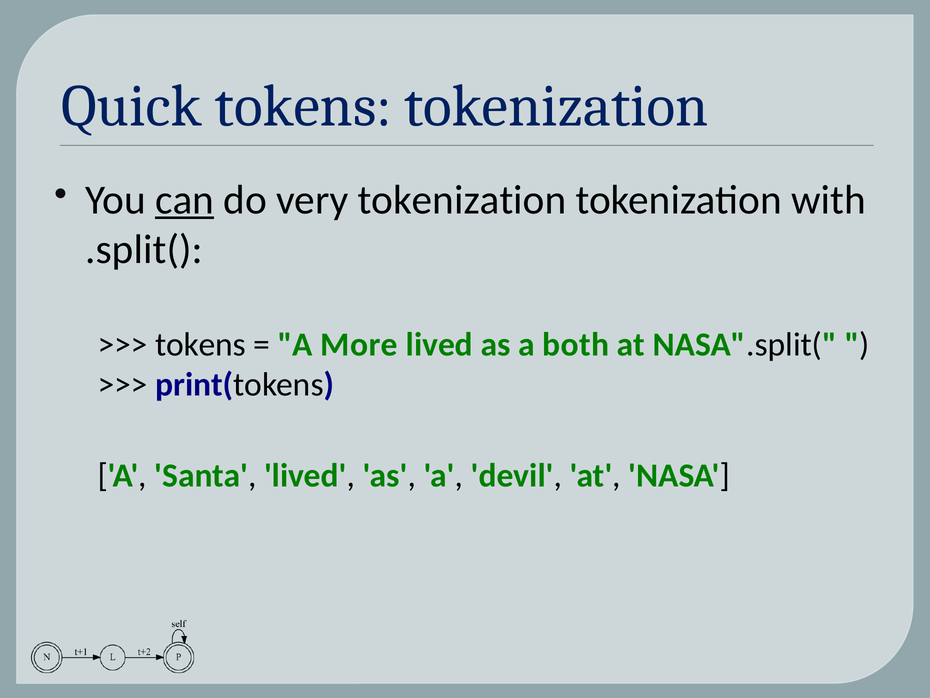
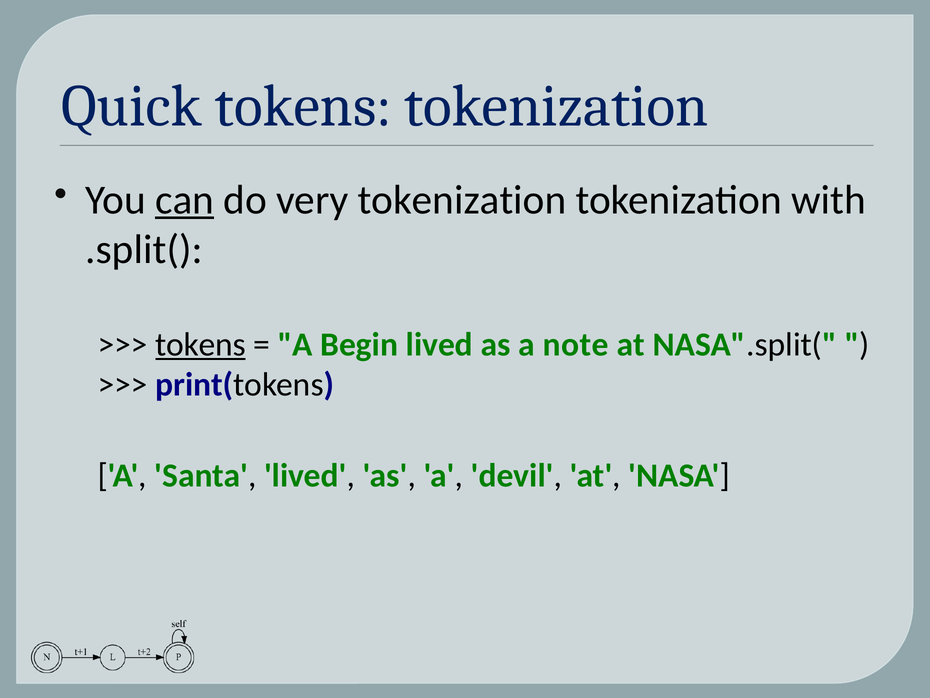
tokens underline: none -> present (200, 344)
More: More -> Begin (359, 344)
both: both -> note (576, 344)
